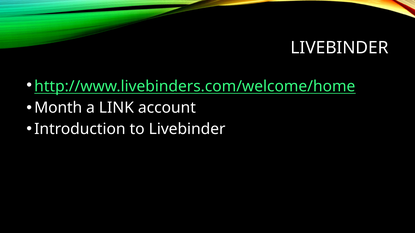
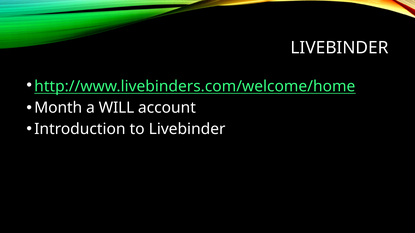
LINK: LINK -> WILL (116, 108)
